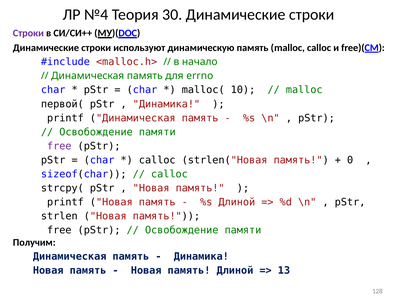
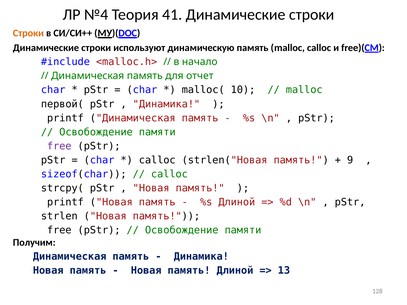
30: 30 -> 41 (172, 15)
Строки colour: purple -> orange (28, 33)
errno: errno -> отчет (200, 76)
0: 0 -> 9 (350, 160)
